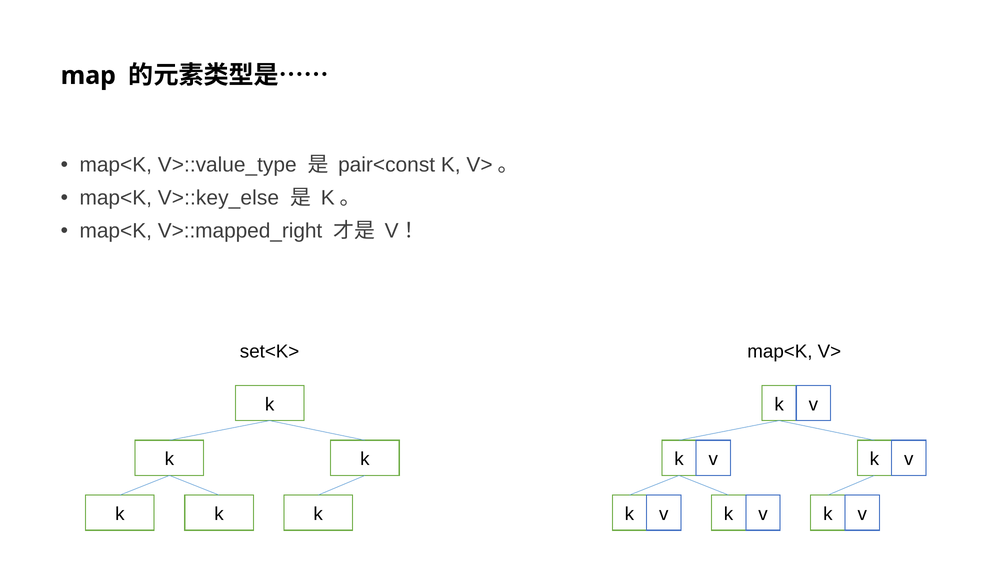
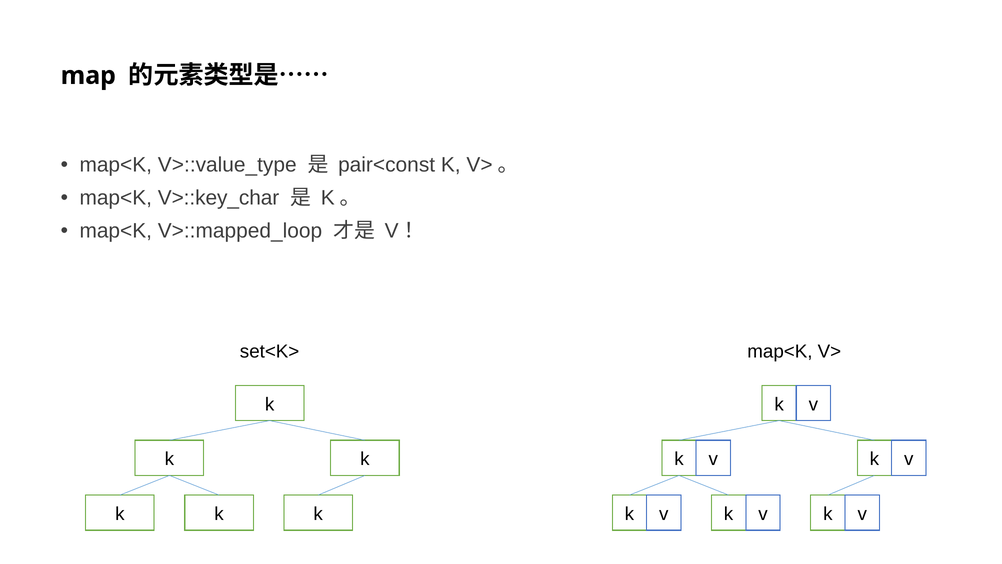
V>::key_else: V>::key_else -> V>::key_char (219, 198)
V>::mapped_right: V>::mapped_right -> V>::mapped_loop (240, 231)
